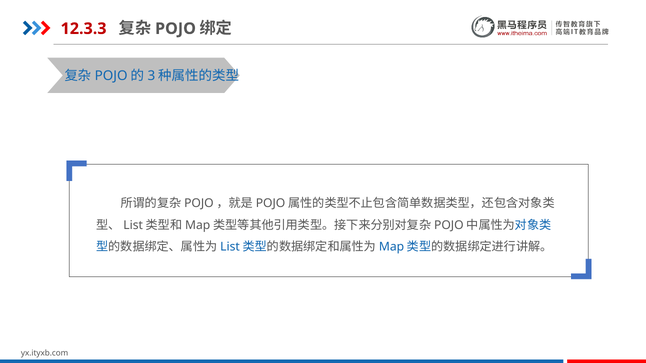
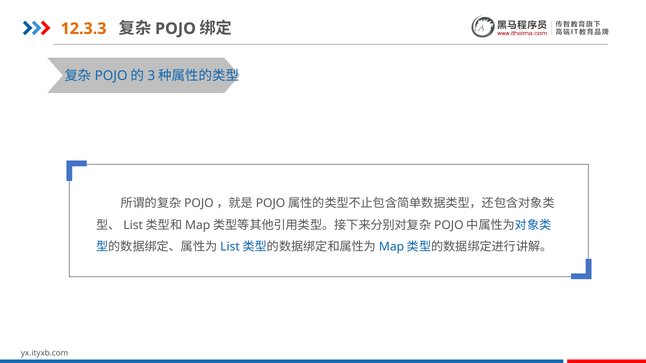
12.3.3 colour: red -> orange (84, 29)
